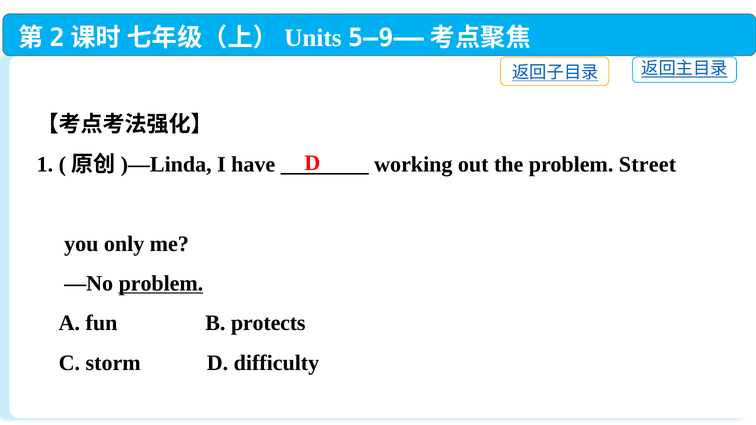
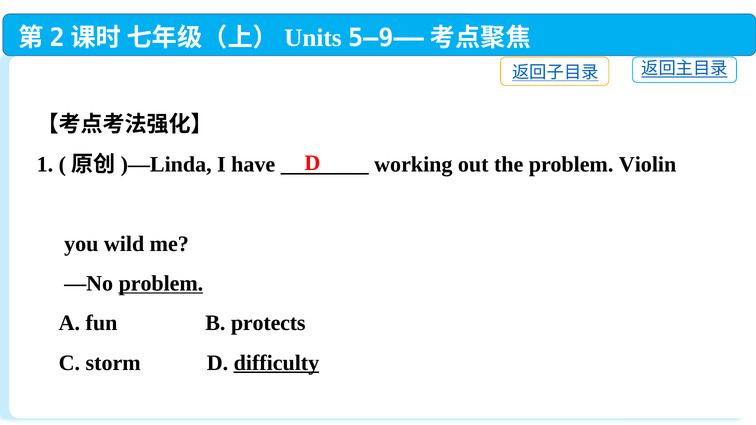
Street: Street -> Violin (648, 164)
only: only -> wild (124, 244)
difficulty underline: none -> present (276, 363)
